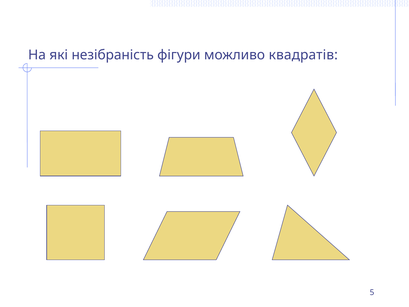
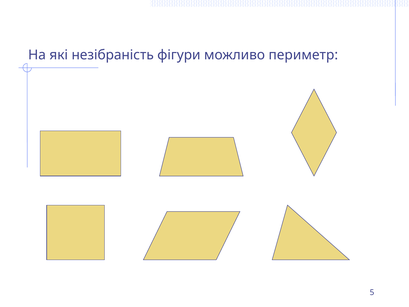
квадратів: квадратів -> периметр (303, 55)
